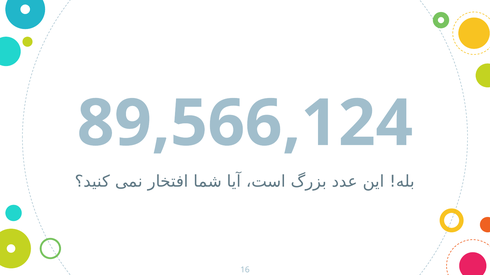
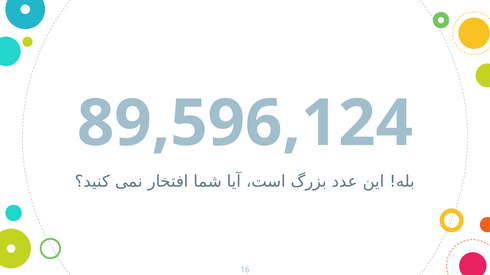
89,566,124: 89,566,124 -> 89,596,124 (245, 124)
